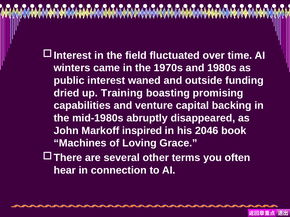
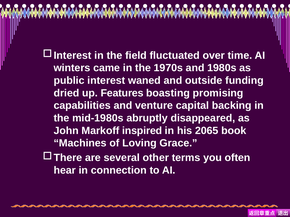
Training: Training -> Features (122, 93)
2046: 2046 -> 2065 (207, 131)
